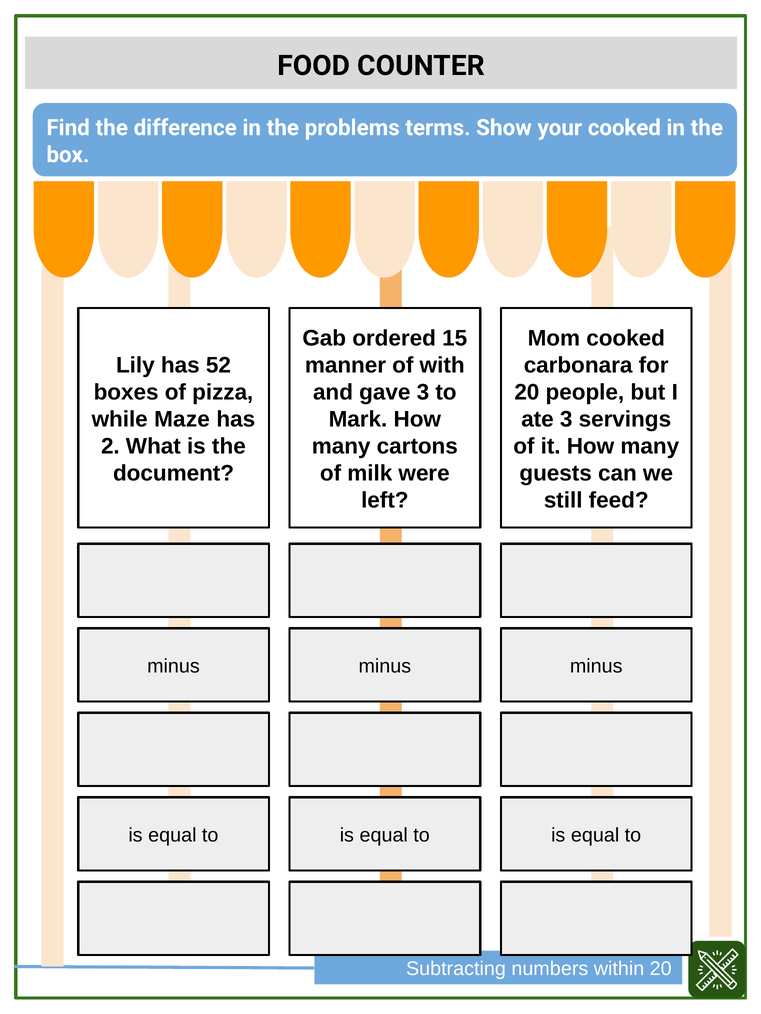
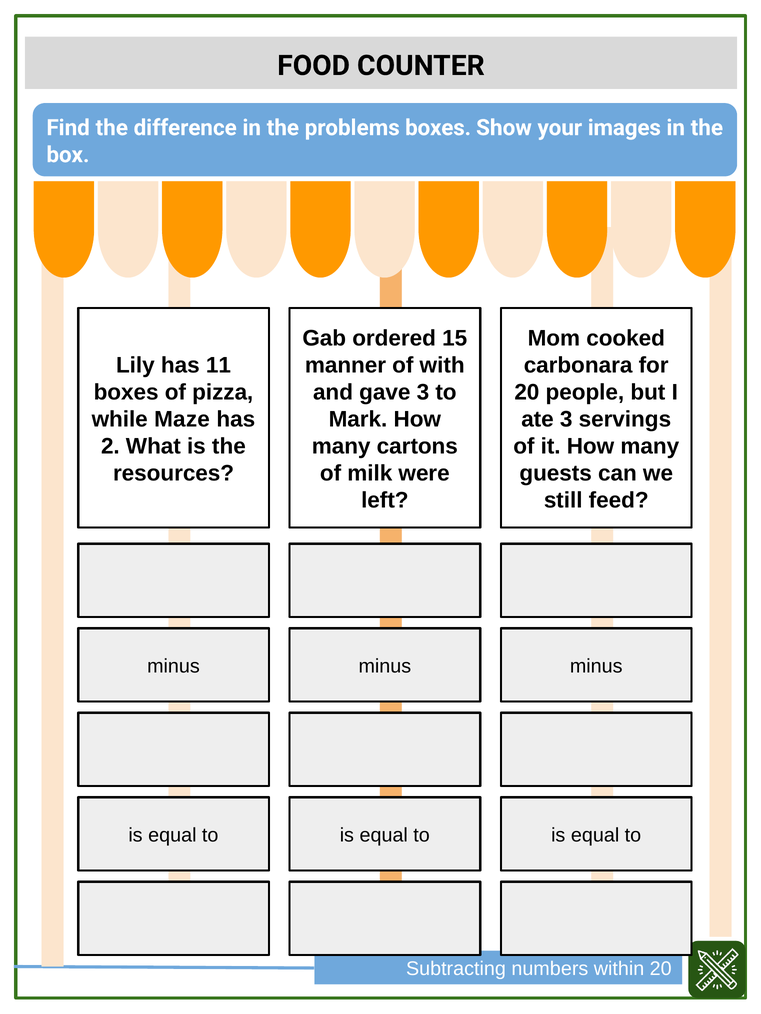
problems terms: terms -> boxes (438, 128)
your cooked: cooked -> images (624, 128)
52: 52 -> 11 (218, 366)
document: document -> resources (174, 474)
